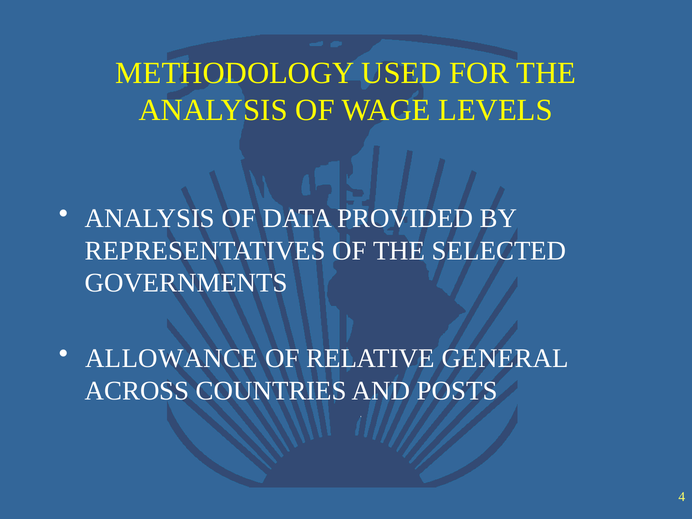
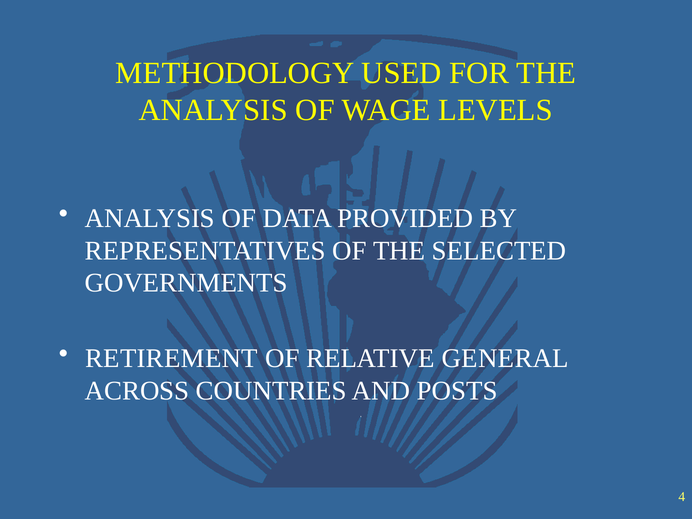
ALLOWANCE: ALLOWANCE -> RETIREMENT (172, 358)
